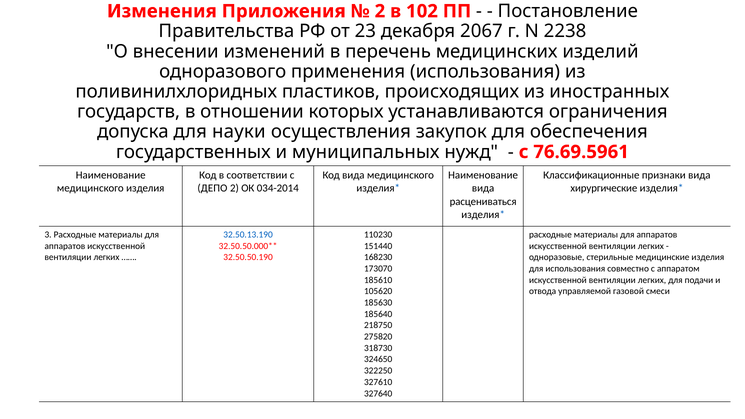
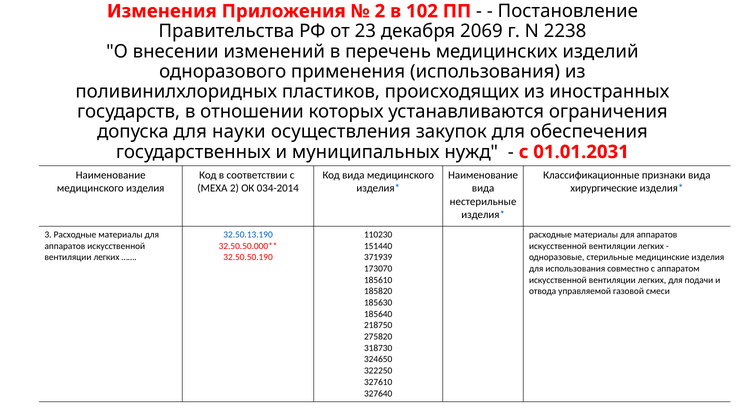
2067: 2067 -> 2069 (481, 31)
76.69.5961: 76.69.5961 -> 01.01.2031 (581, 152)
ДЕПО: ДЕПО -> МЕХА (212, 188)
расцениваться: расцениваться -> нестерильные (483, 201)
168230: 168230 -> 371939 (378, 257)
105620: 105620 -> 185820 (378, 291)
